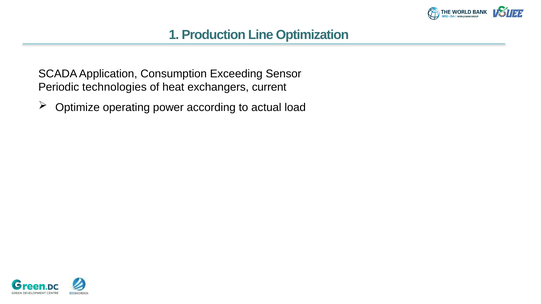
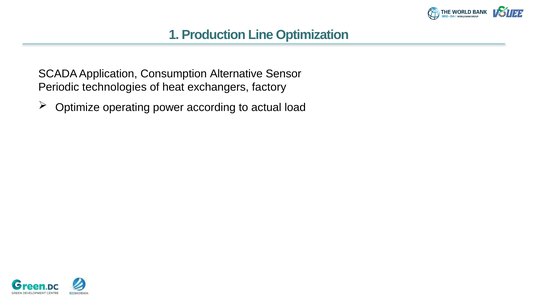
Exceeding: Exceeding -> Alternative (236, 74)
current: current -> factory (269, 87)
